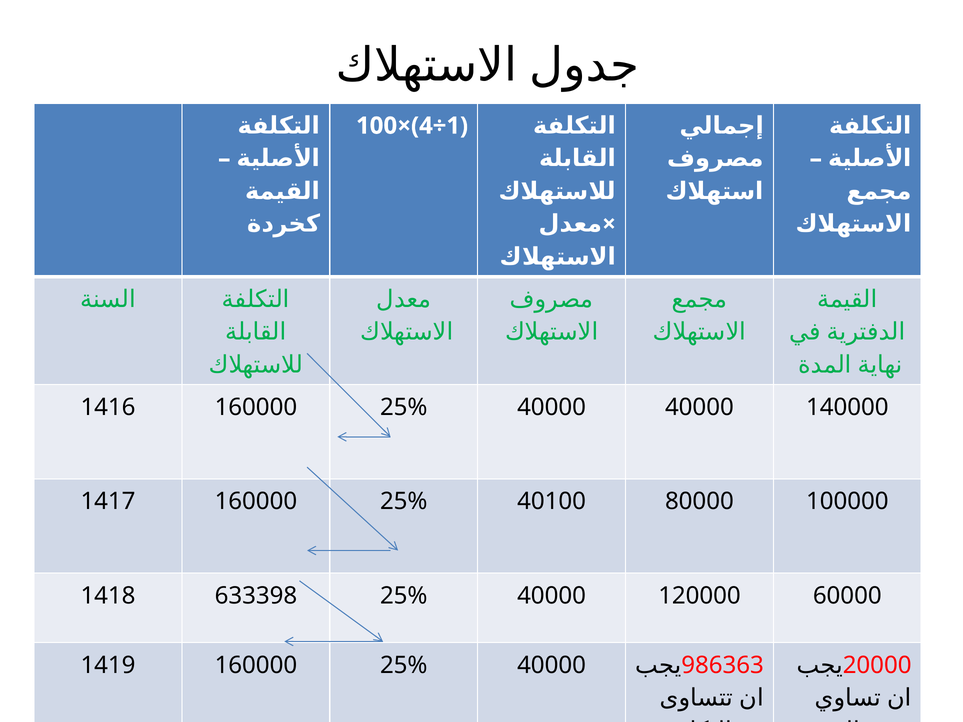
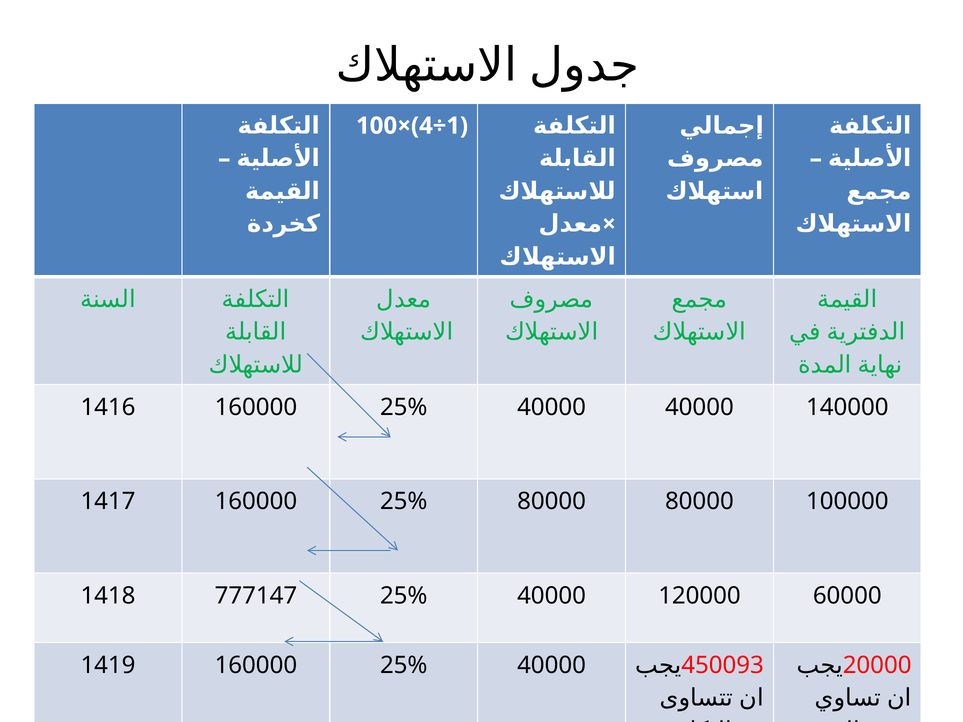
25% 40100: 40100 -> 80000 (552, 502)
633398: 633398 -> 777147 (256, 596)
986363: 986363 -> 450093 (723, 665)
